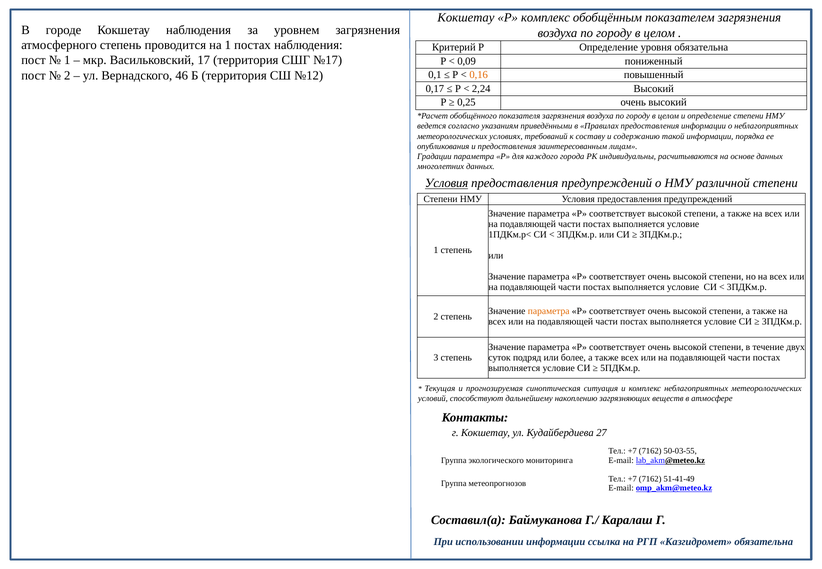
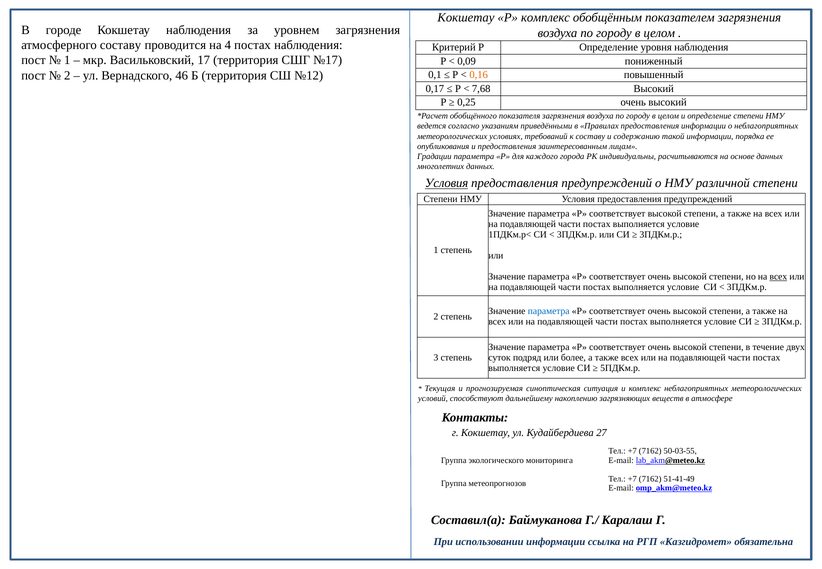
атмосферного степень: степень -> составу (121, 45)
на 1: 1 -> 4 (228, 45)
уровня обязательна: обязательна -> наблюдения (701, 47)
2,24: 2,24 -> 7,68 (481, 89)
всех underline: none -> present (778, 277)
параметра colour: orange -> blue (549, 311)
